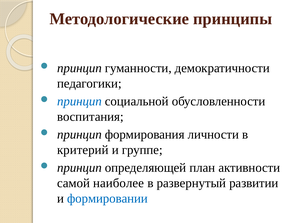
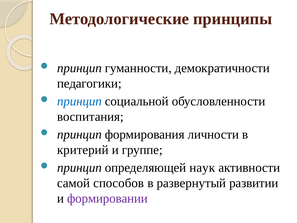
план: план -> наук (202, 168)
наиболее: наиболее -> способов (119, 183)
формировании colour: blue -> purple (107, 198)
